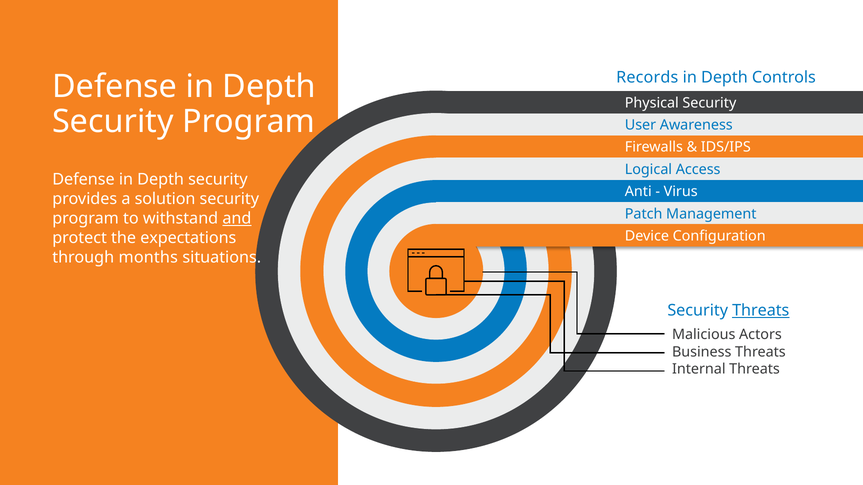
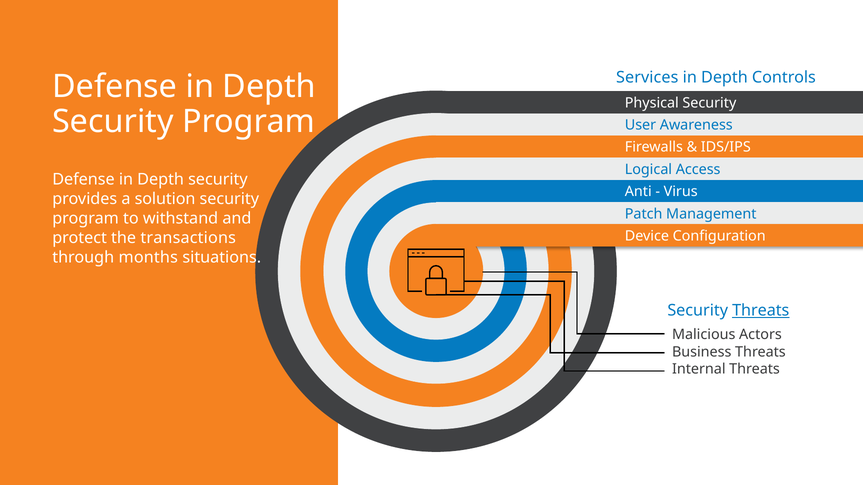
Records: Records -> Services (647, 78)
and underline: present -> none (237, 219)
expectations: expectations -> transactions (188, 238)
